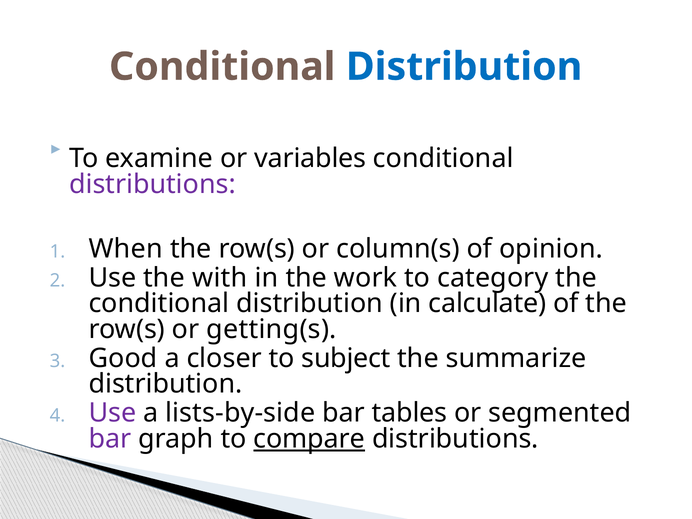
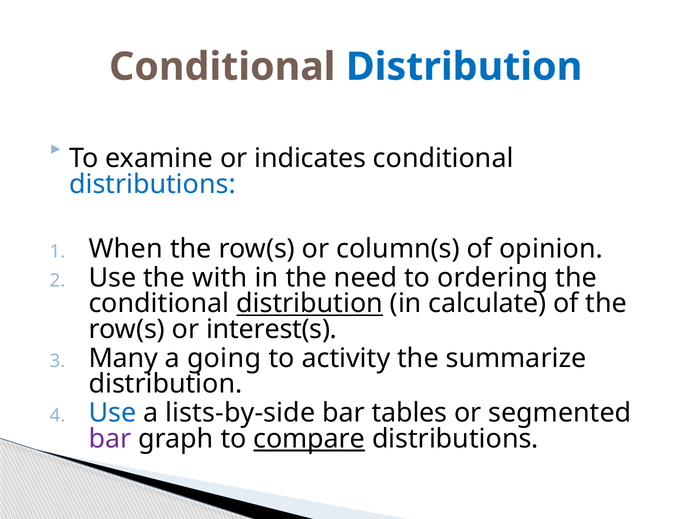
variables: variables -> indicates (310, 159)
distributions colour: purple -> blue (152, 184)
work: work -> need (366, 278)
category: category -> ordering (493, 278)
distribution underline: none -> present (310, 303)
getting(s: getting(s -> interest(s (272, 329)
Good: Good -> Many (123, 358)
closer: closer -> going (224, 358)
subject: subject -> activity (346, 358)
Use colour: purple -> blue (112, 413)
